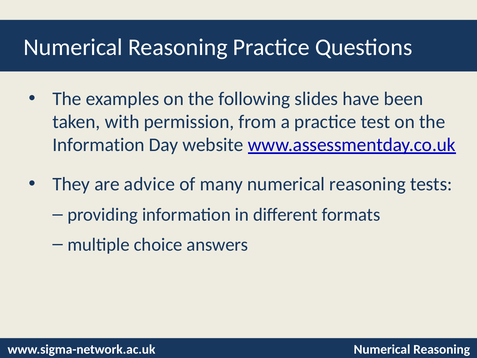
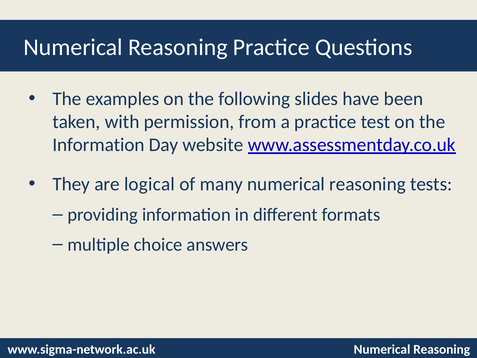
advice: advice -> logical (149, 184)
